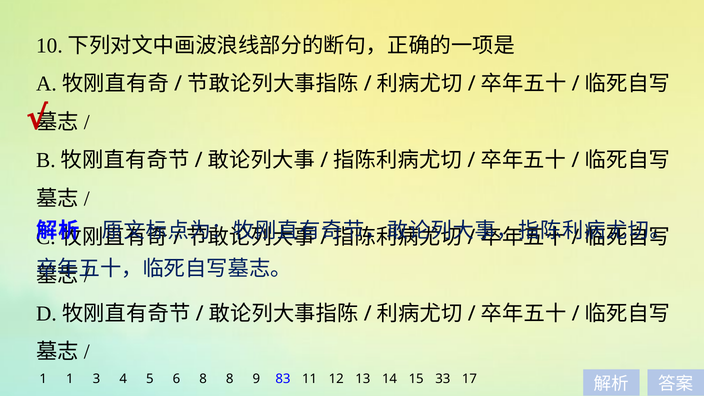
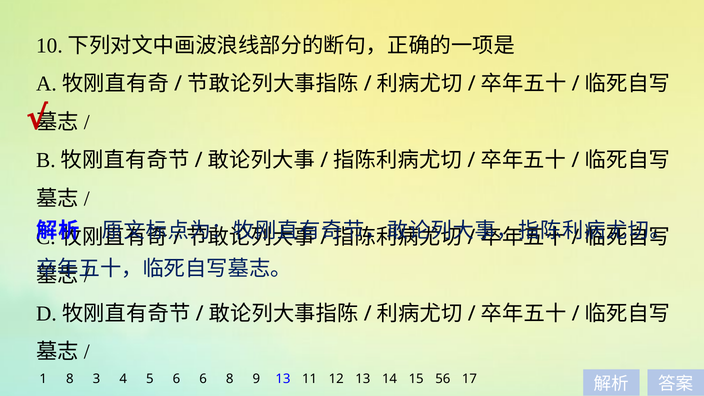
1 1: 1 -> 8 (70, 379)
6 8: 8 -> 6 (203, 379)
9 83: 83 -> 13 (283, 379)
33: 33 -> 56 (443, 379)
